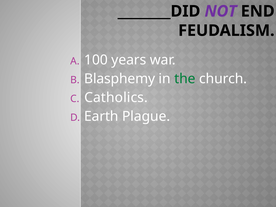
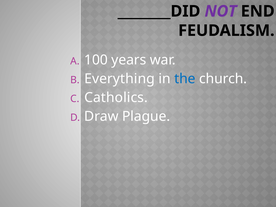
Blasphemy: Blasphemy -> Everything (120, 79)
the colour: green -> blue (185, 79)
Earth: Earth -> Draw (101, 116)
